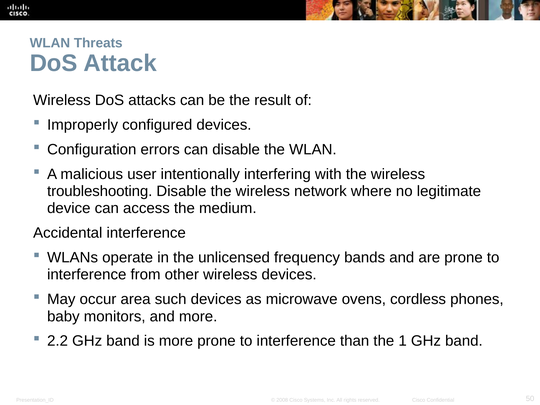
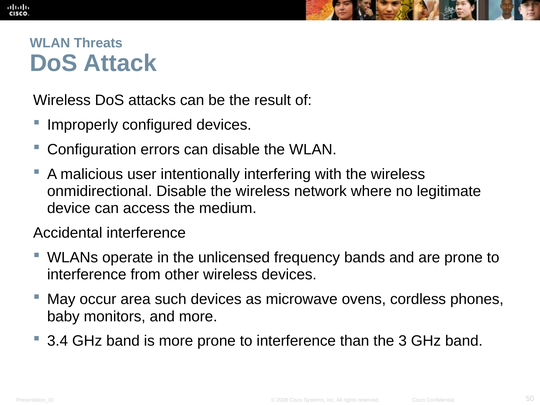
troubleshooting: troubleshooting -> onmidirectional (100, 191)
2.2: 2.2 -> 3.4 (58, 341)
1: 1 -> 3 (403, 341)
